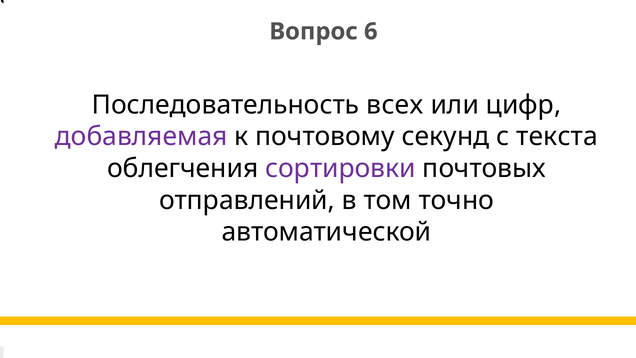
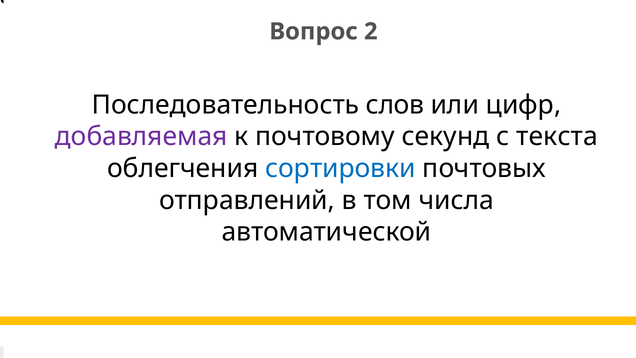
6: 6 -> 2 (371, 31)
всех: всех -> слов (395, 105)
сортировки colour: purple -> blue (341, 168)
точно: точно -> числа (456, 200)
